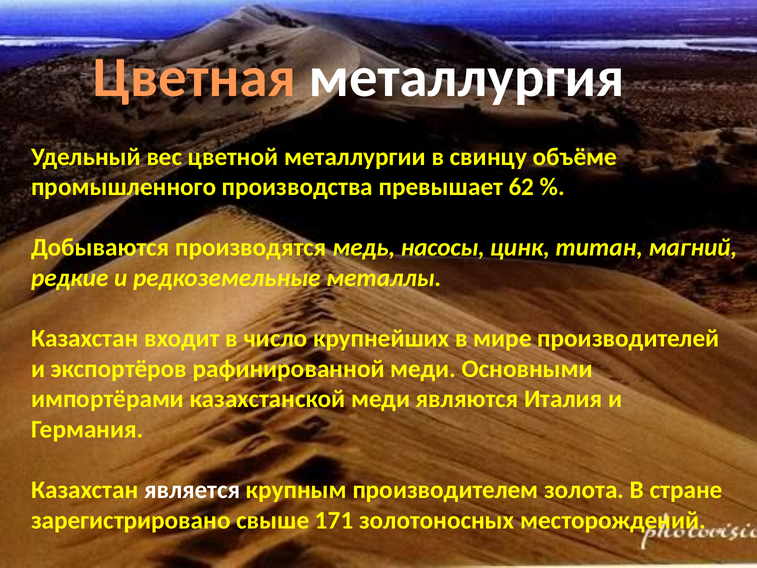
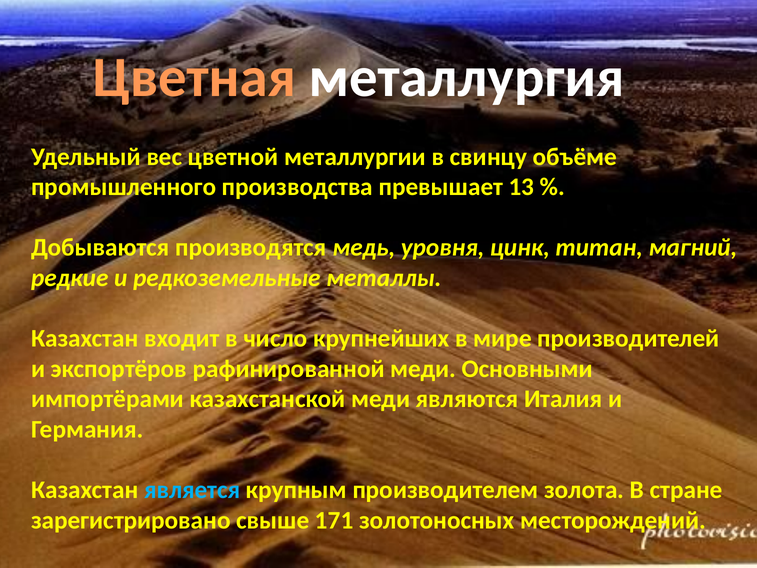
62: 62 -> 13 (521, 187)
насосы: насосы -> уровня (443, 247)
является colour: white -> light blue (192, 490)
